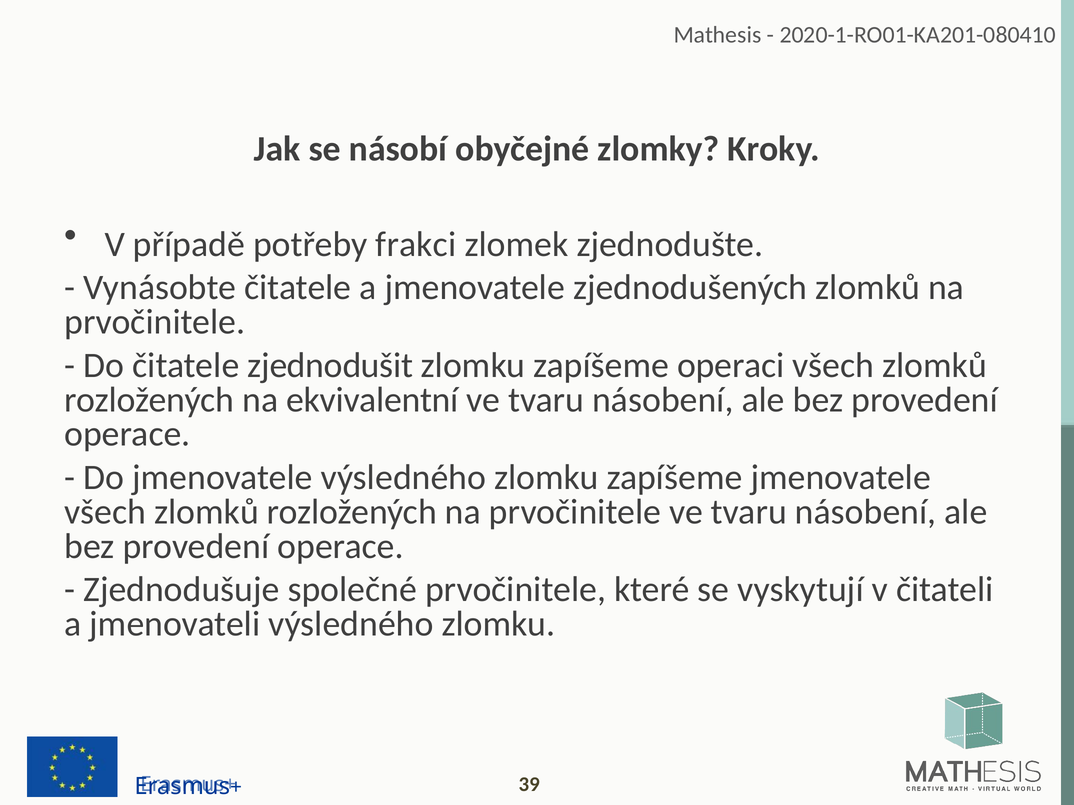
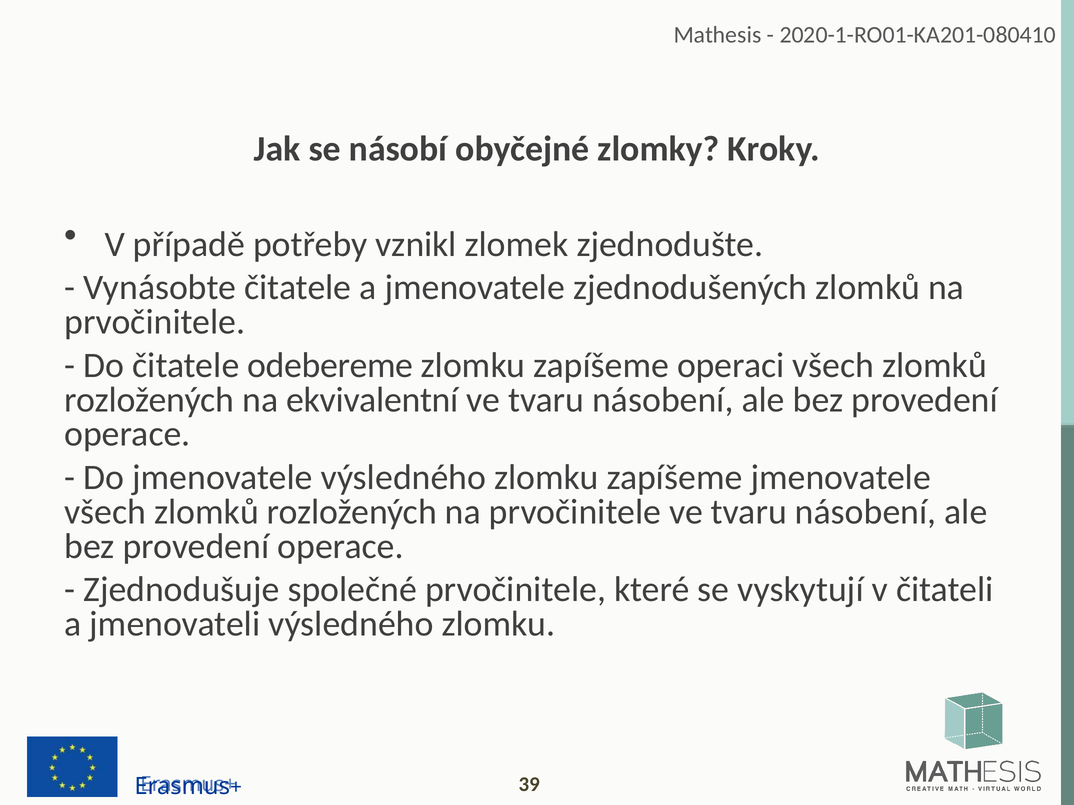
frakci: frakci -> vznikl (416, 244)
zjednodušit: zjednodušit -> odebereme (330, 366)
